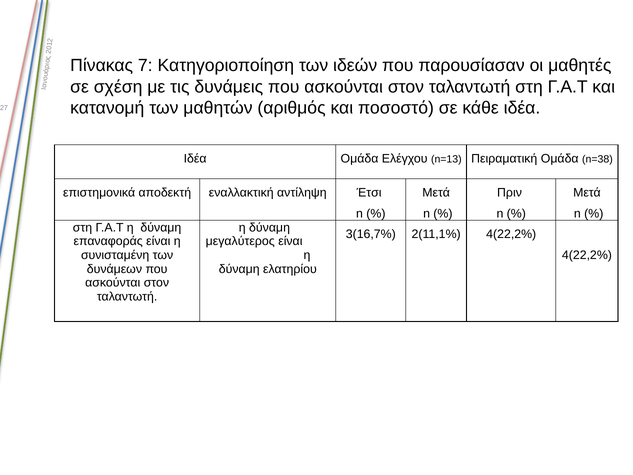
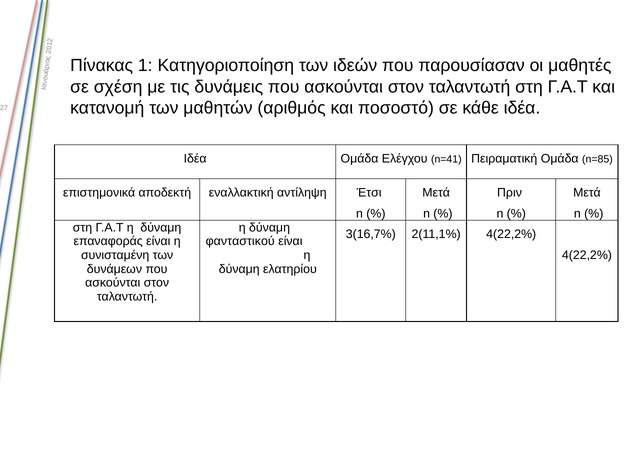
Πίνακας 7: 7 -> 1 (145, 66)
n=13: n=13 -> n=41 (446, 159)
n=38: n=38 -> n=85 (597, 159)
μεγαλύτερος: μεγαλύτερος -> φανταστικού (240, 241)
